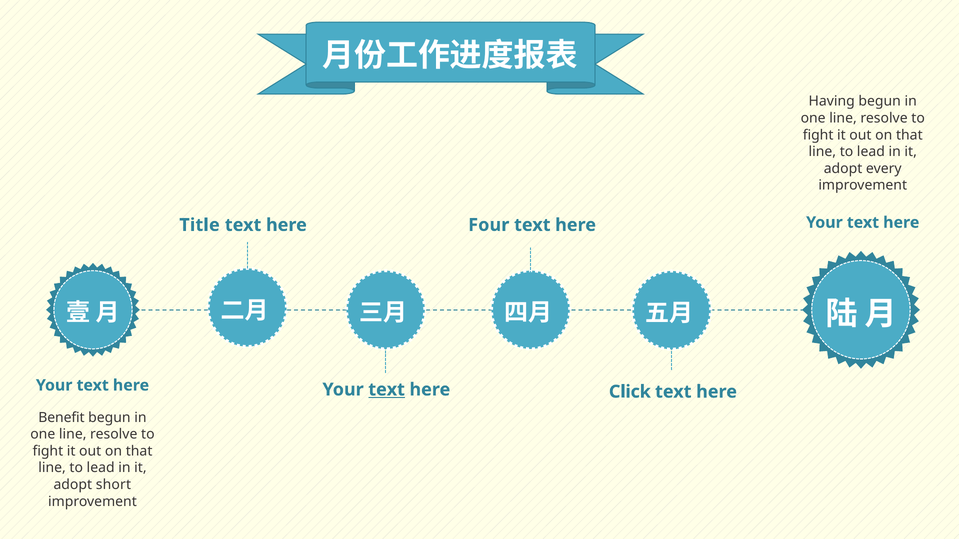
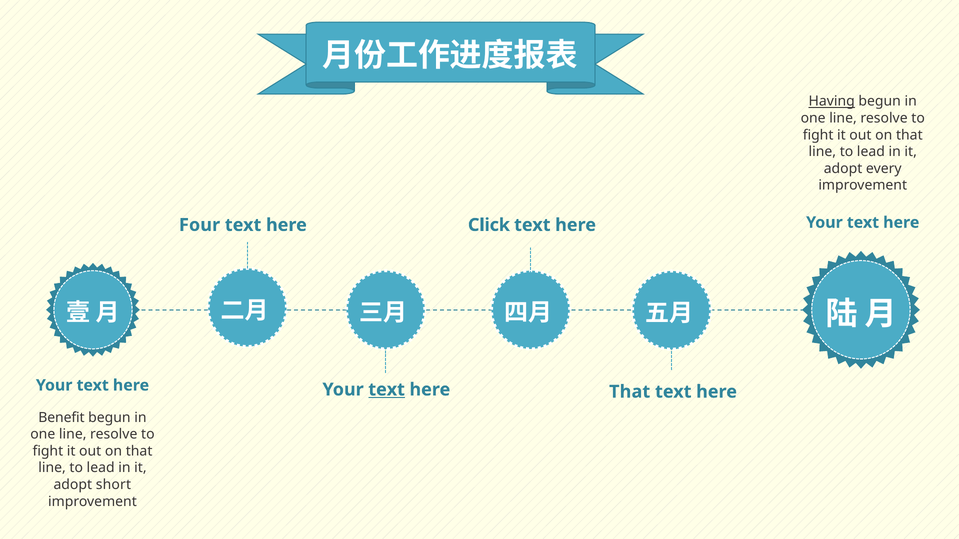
Having underline: none -> present (832, 101)
Title: Title -> Four (200, 225)
Four: Four -> Click (489, 225)
Click: Click -> That (630, 392)
